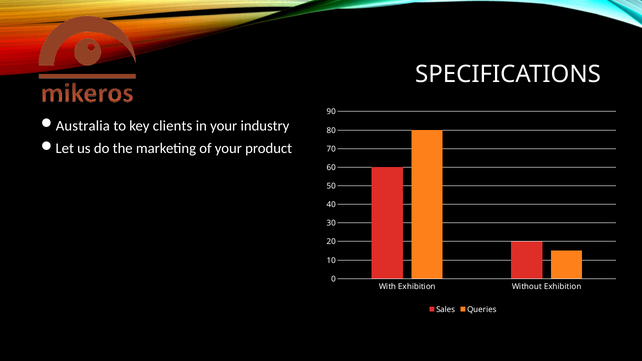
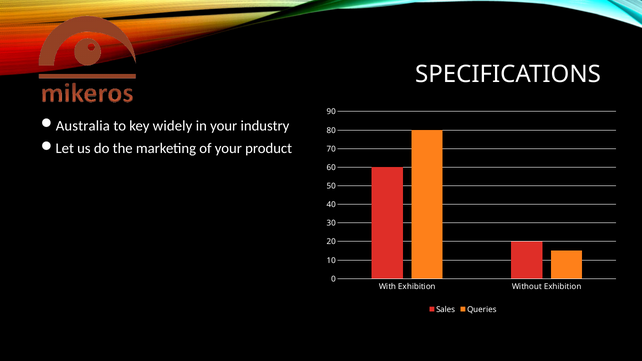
clients: clients -> widely (173, 126)
